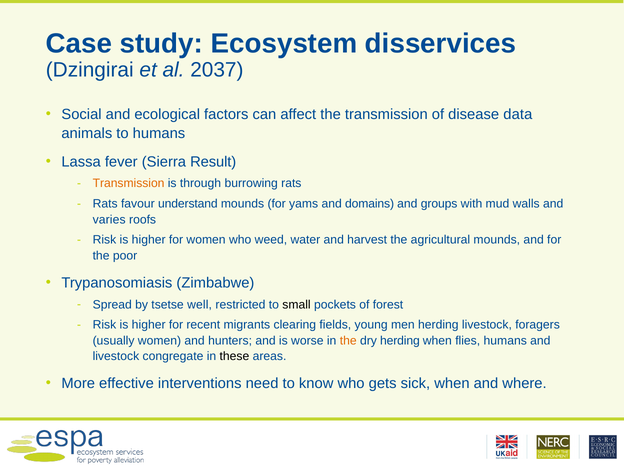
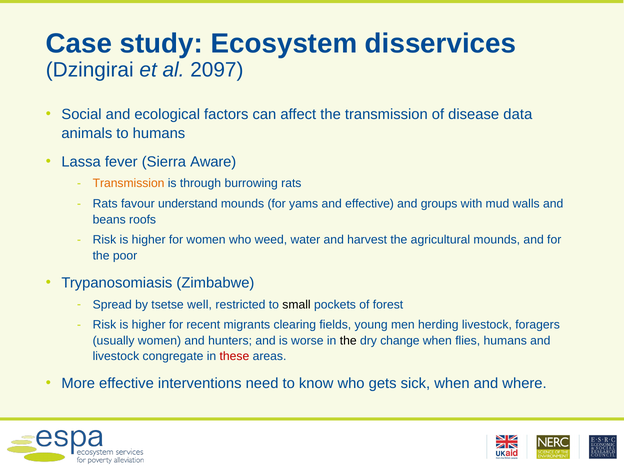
2037: 2037 -> 2097 (217, 70)
Result: Result -> Aware (213, 162)
and domains: domains -> effective (370, 204)
varies: varies -> beans (109, 220)
the colour: orange -> black (348, 341)
dry herding: herding -> change (400, 341)
these colour: black -> red (234, 356)
